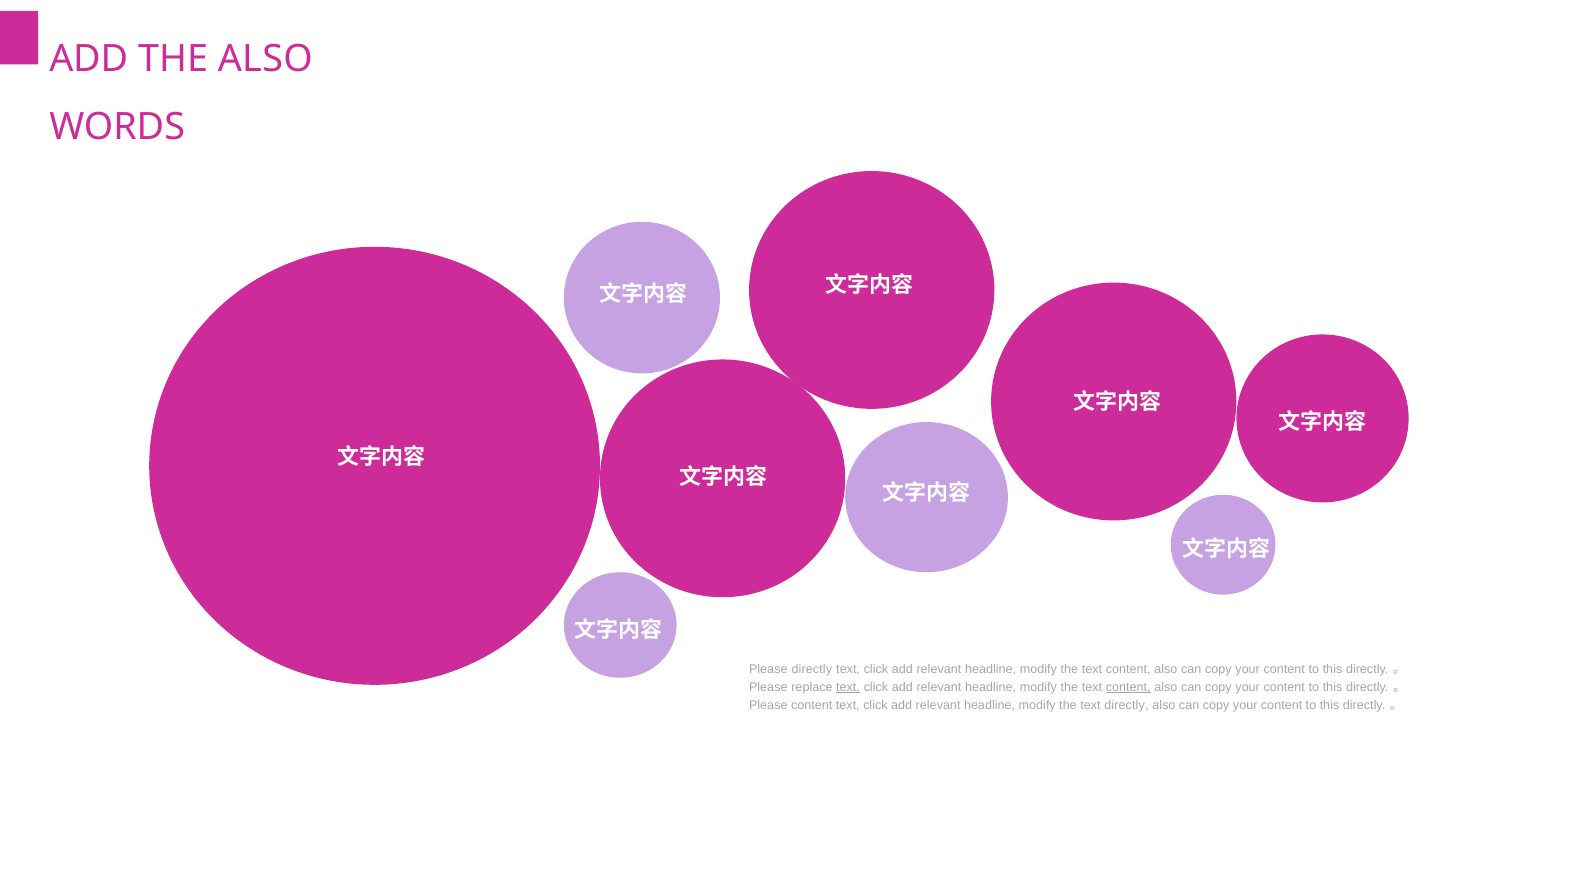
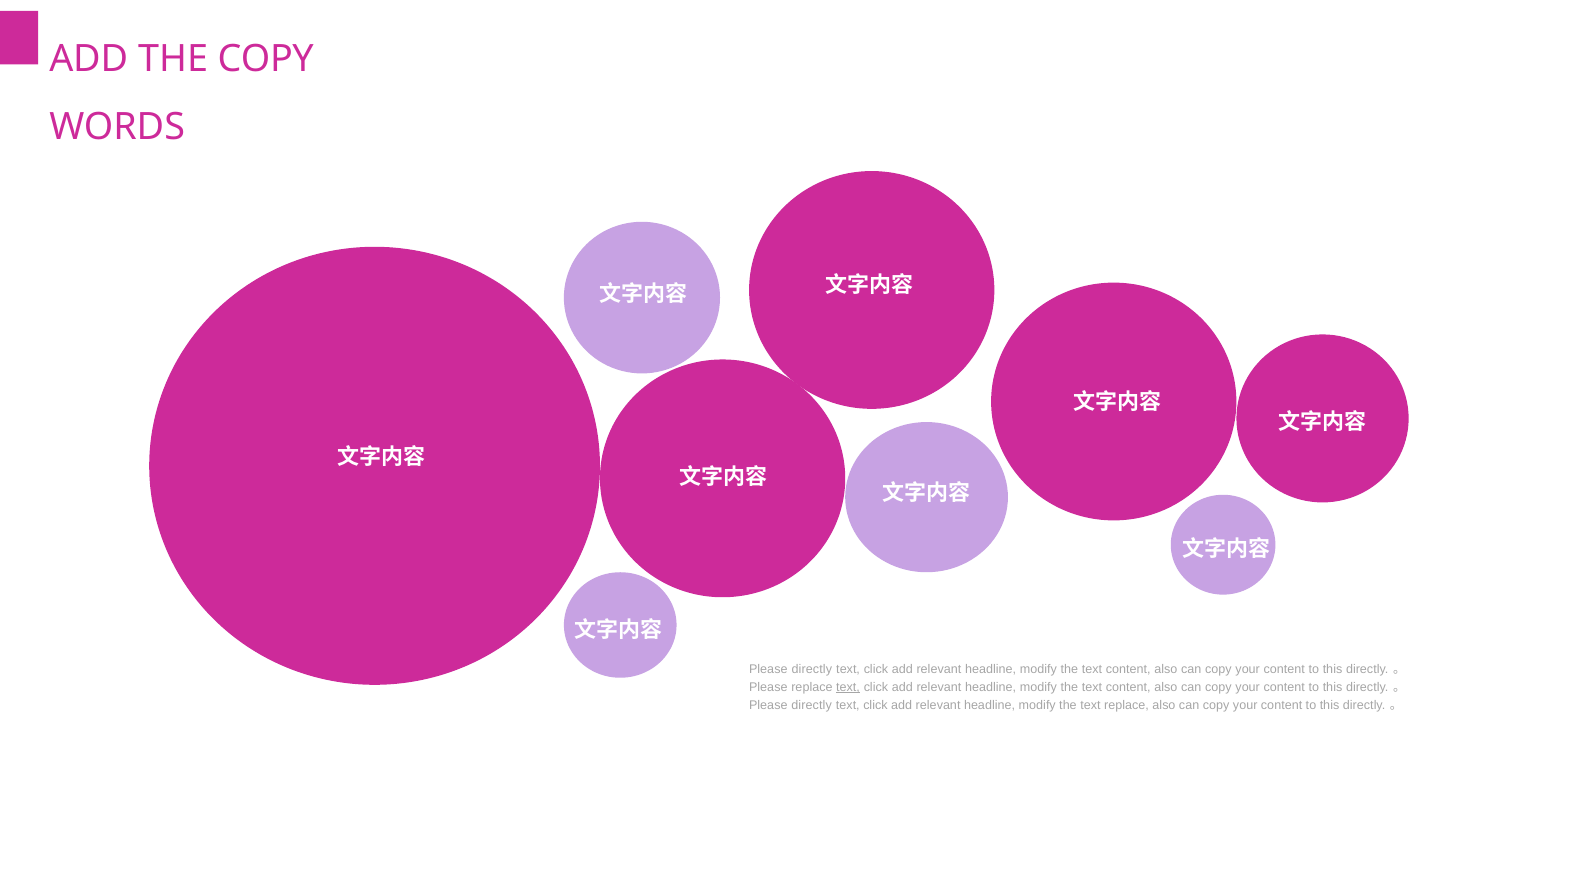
THE ALSO: ALSO -> COPY (266, 59)
content underline: present -> none (1128, 687)
content: content -> directly (812, 705)
text directly: directly -> replace (1126, 705)
